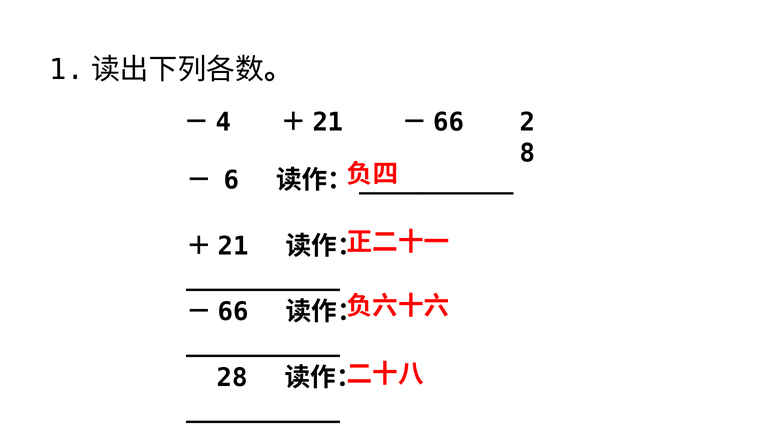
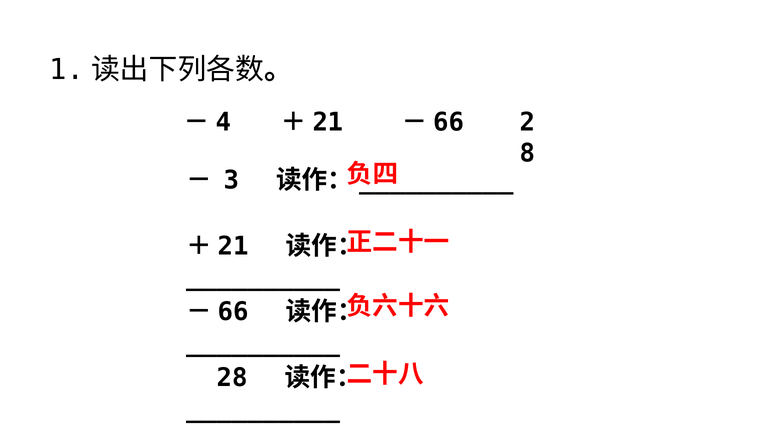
6: 6 -> 3 (231, 180)
